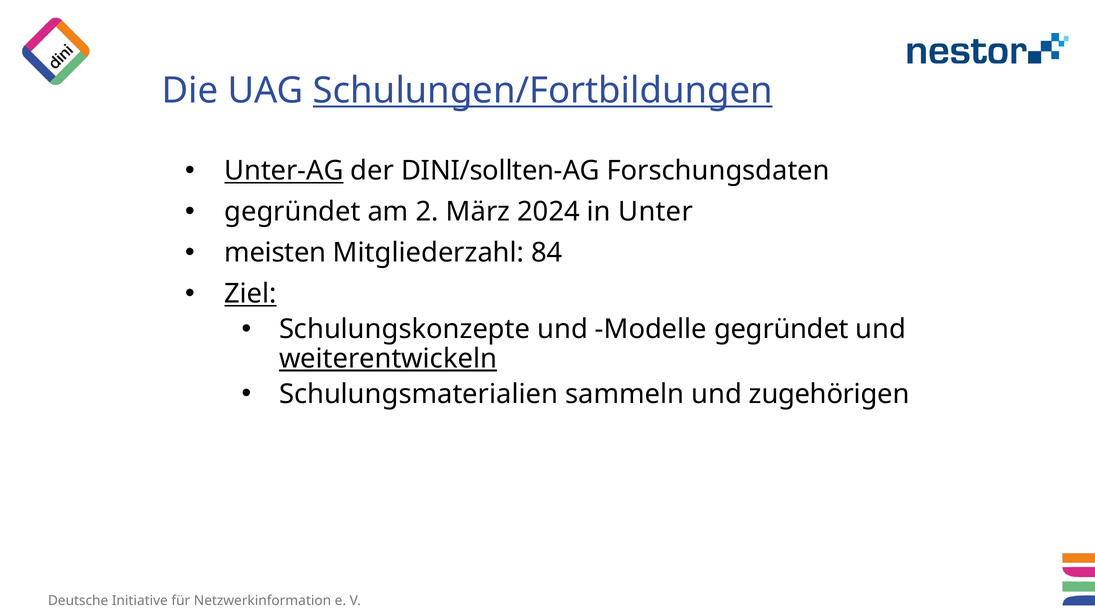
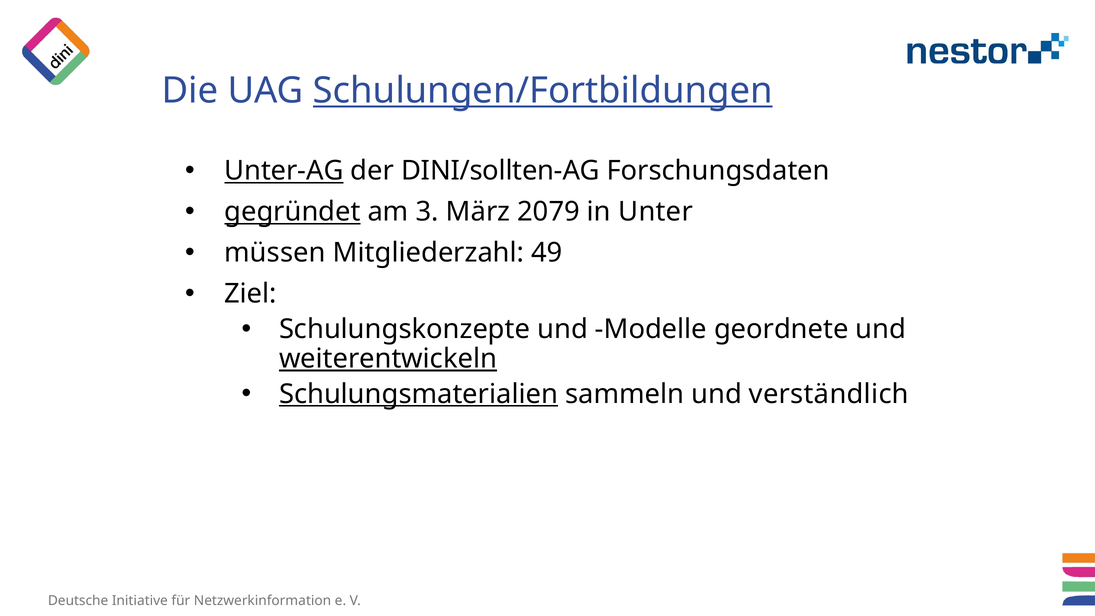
gegründet underline: none -> present (292, 212)
2: 2 -> 3 (427, 212)
2024: 2024 -> 2079 (549, 212)
meisten: meisten -> müssen (275, 253)
84: 84 -> 49 (547, 253)
Ziel underline: present -> none (250, 294)
Modelle gegründet: gegründet -> geordnete (781, 329)
Schulungsmaterialien underline: none -> present (418, 394)
zugehörigen: zugehörigen -> verständlich (829, 394)
